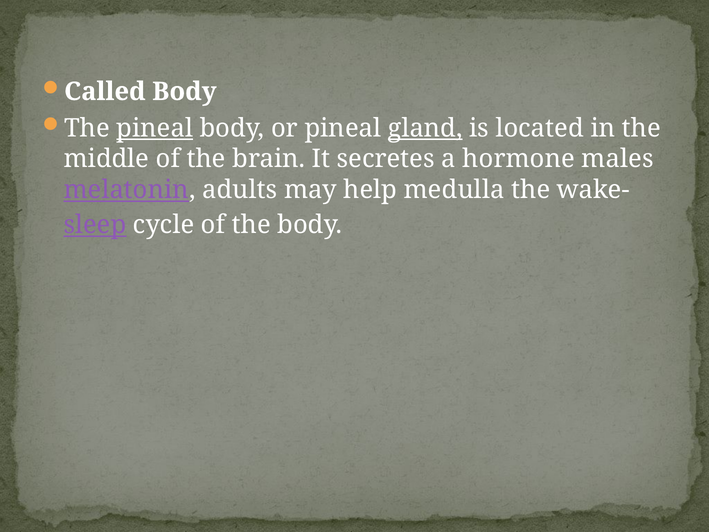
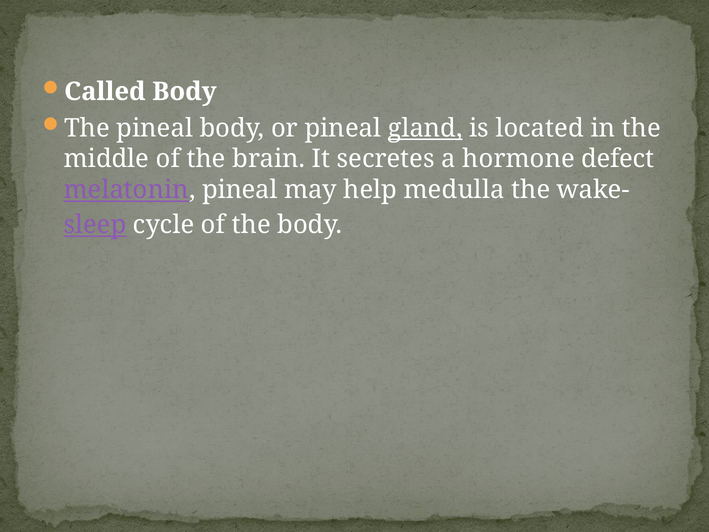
pineal underline: present -> none (155, 128)
males: males -> defect (618, 159)
melatonin adults: adults -> pineal (240, 190)
